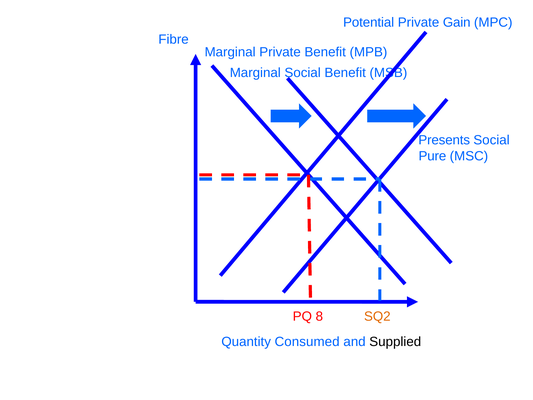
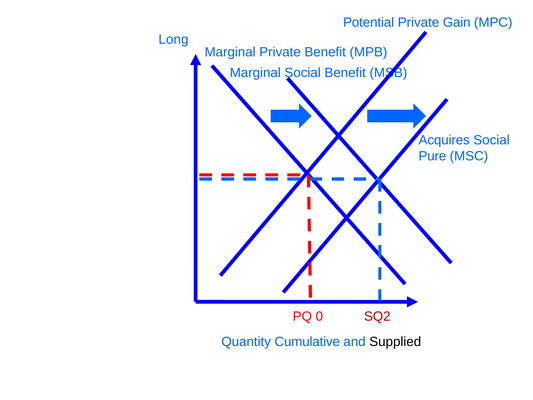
Fibre: Fibre -> Long (173, 39)
Presents: Presents -> Acquires (444, 140)
8: 8 -> 0 (319, 316)
SQ2 colour: orange -> red (377, 316)
Consumed: Consumed -> Cumulative (307, 342)
